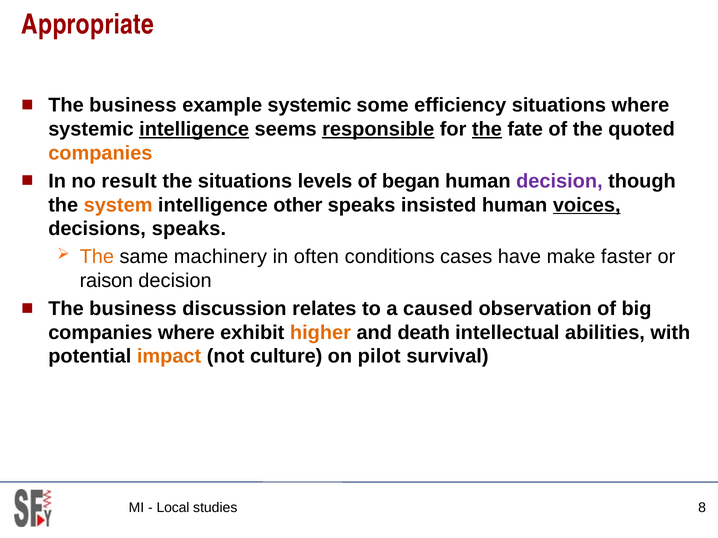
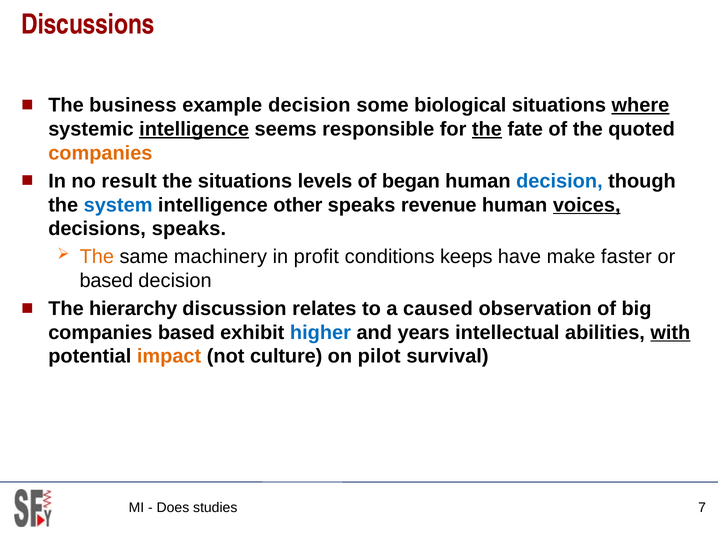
Appropriate: Appropriate -> Discussions (88, 25)
example systemic: systemic -> decision (309, 105)
efficiency: efficiency -> biological (460, 105)
where underline: none -> present (640, 105)
responsible underline: present -> none (378, 129)
decision colour: purple -> blue (559, 181)
system colour: orange -> blue (118, 205)
insisted: insisted -> revenue (439, 205)
often: often -> profit (316, 257)
cases: cases -> keeps (466, 257)
raison: raison -> based (106, 281)
business: business -> hierarchy (133, 309)
companies where: where -> based (186, 333)
higher colour: orange -> blue (320, 333)
death: death -> years (424, 333)
with underline: none -> present (670, 333)
Local: Local -> Does (173, 508)
8: 8 -> 7 (702, 508)
